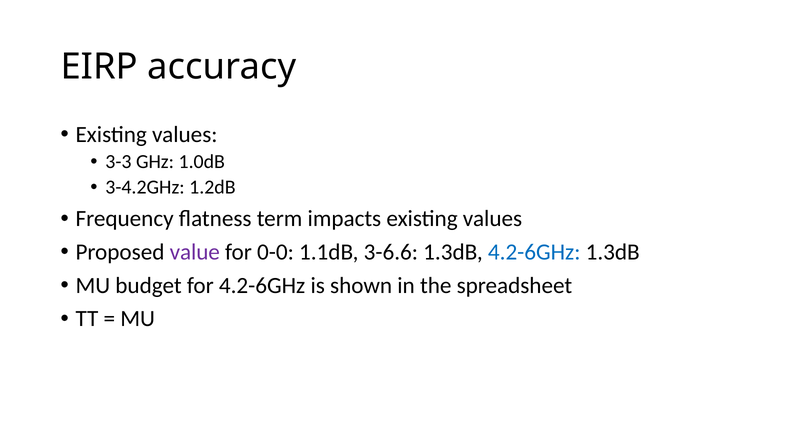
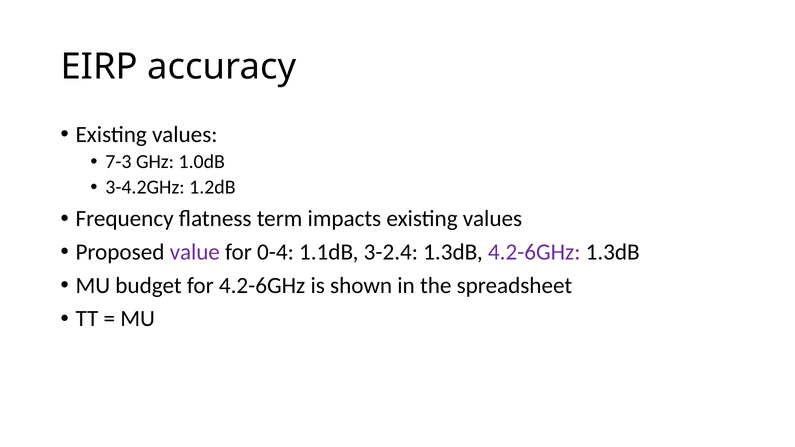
3-3: 3-3 -> 7-3 (118, 162)
0-0: 0-0 -> 0-4 (275, 252)
3-6.6: 3-6.6 -> 3-2.4 (391, 252)
4.2-6GHz colour: blue -> purple (534, 252)
